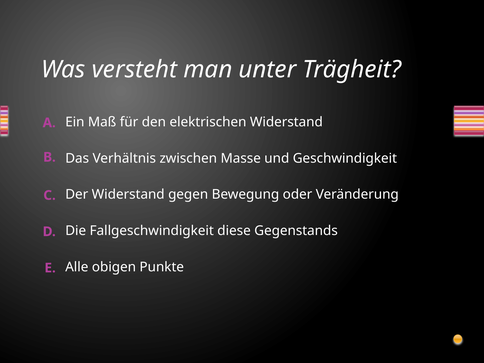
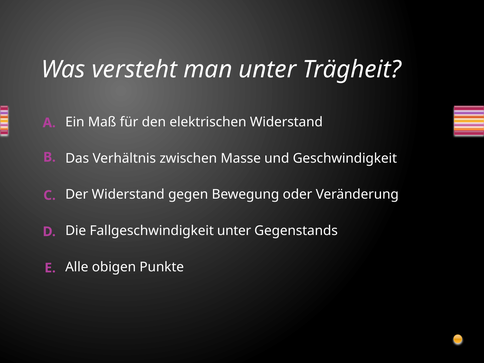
Fallgeschwindigkeit diese: diese -> unter (234, 231)
